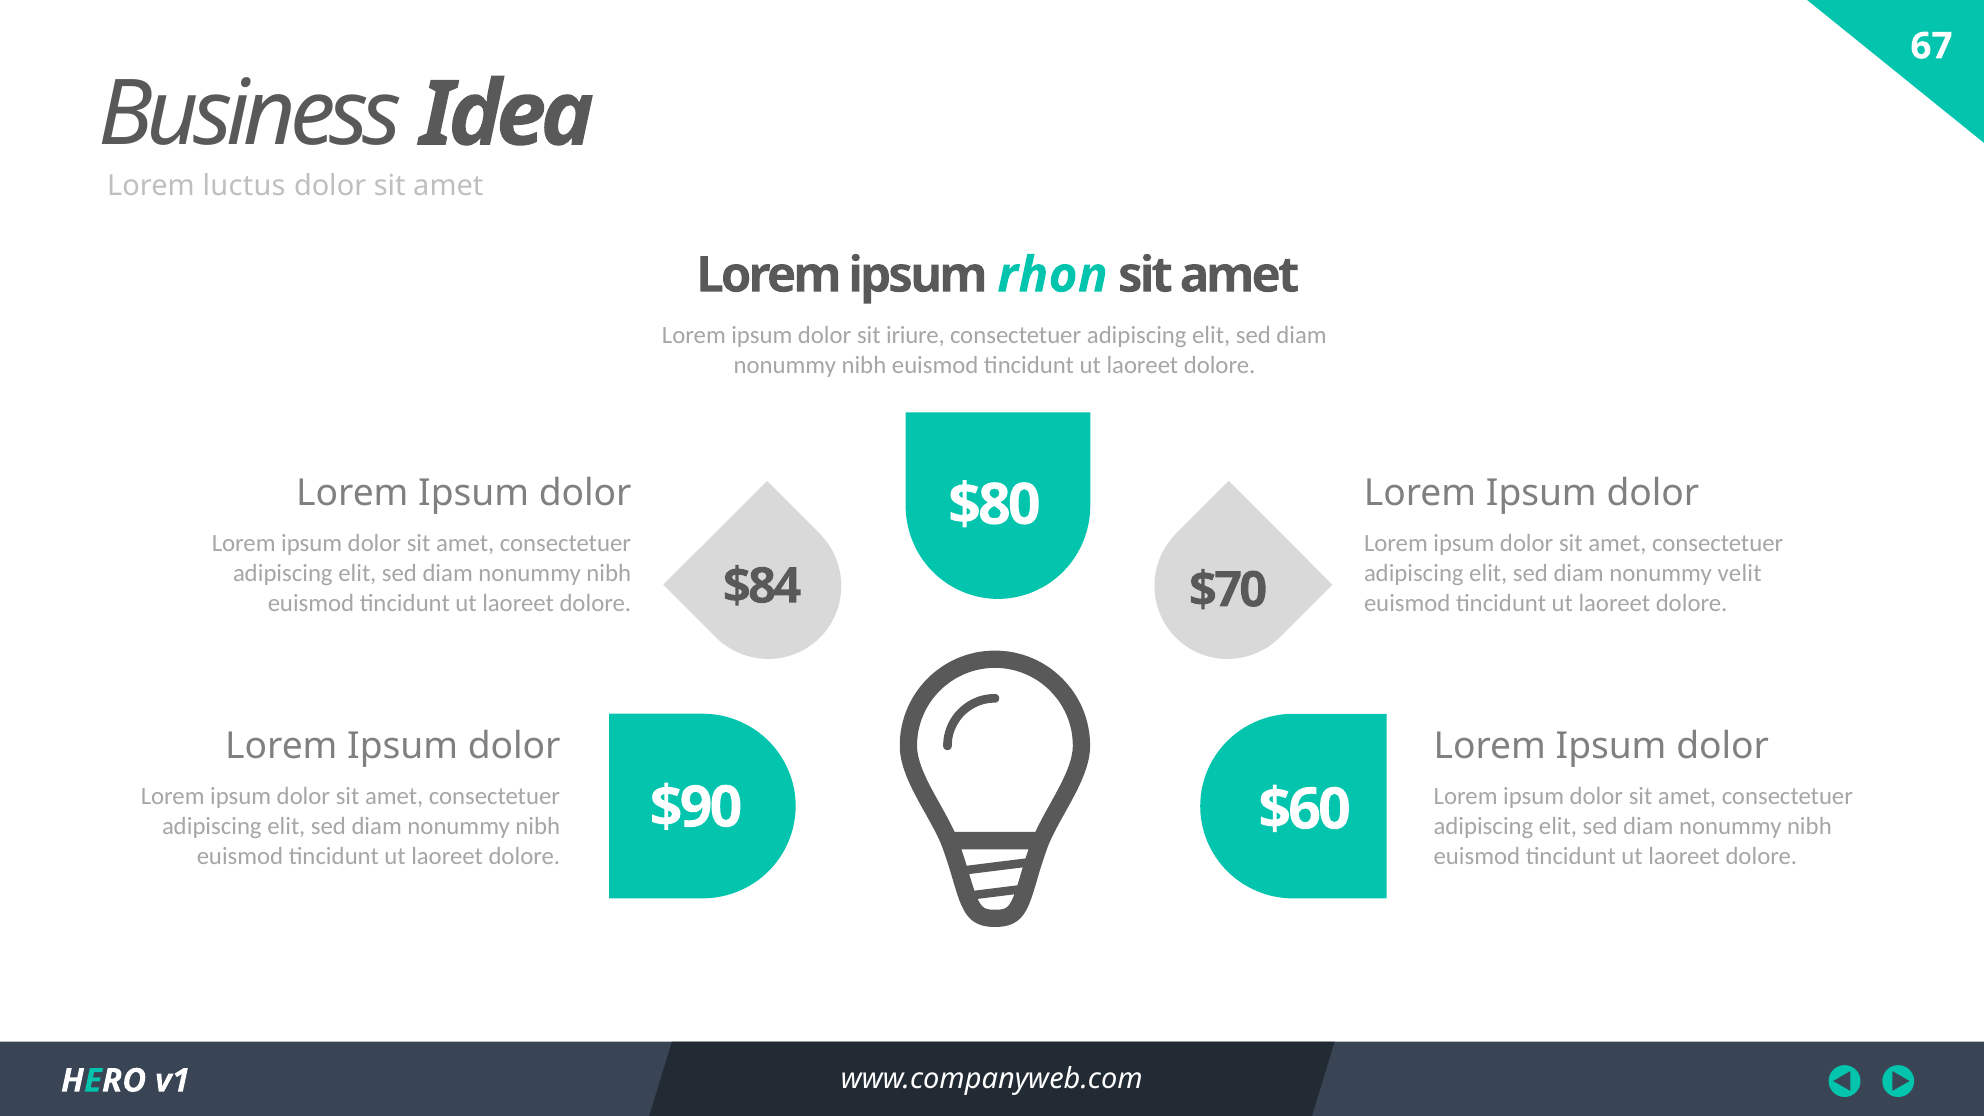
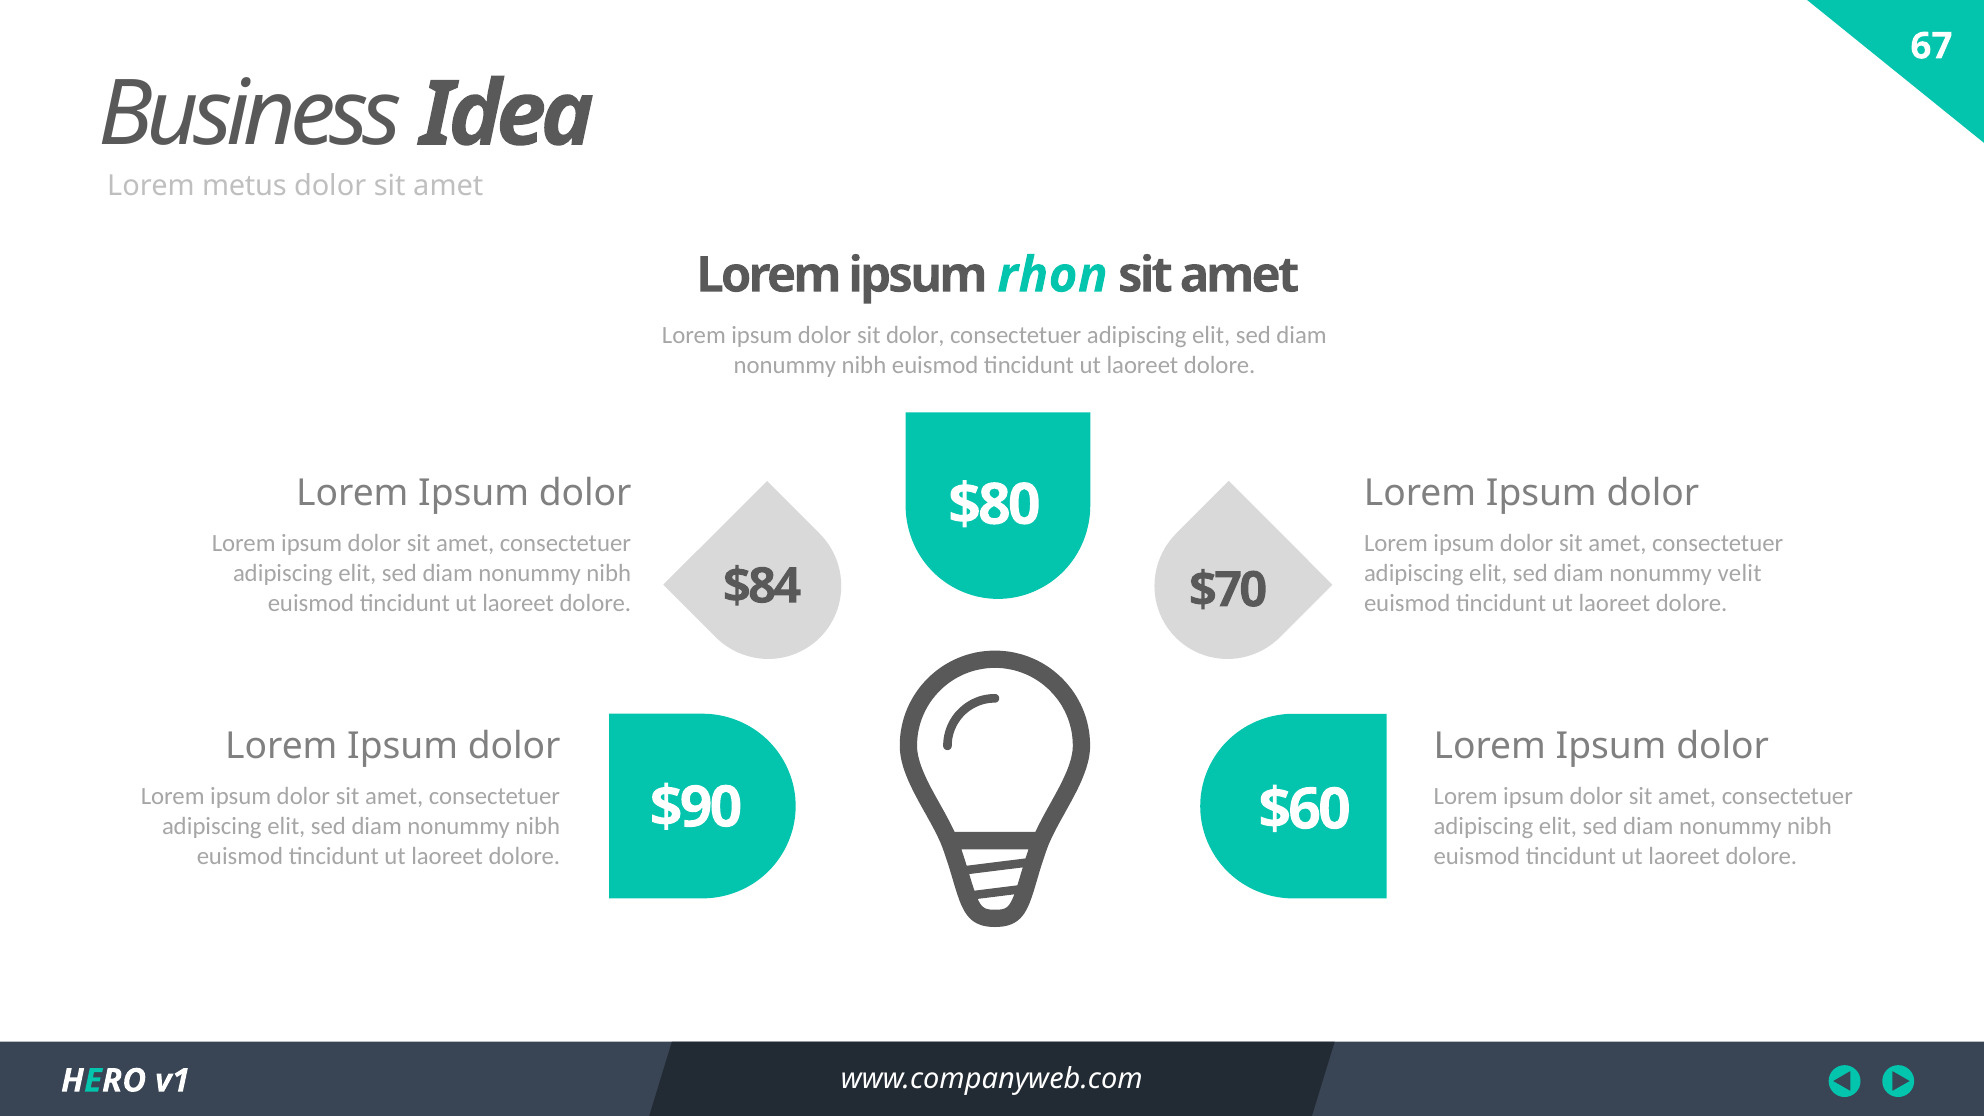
luctus: luctus -> metus (244, 186)
sit iriure: iriure -> dolor (915, 335)
